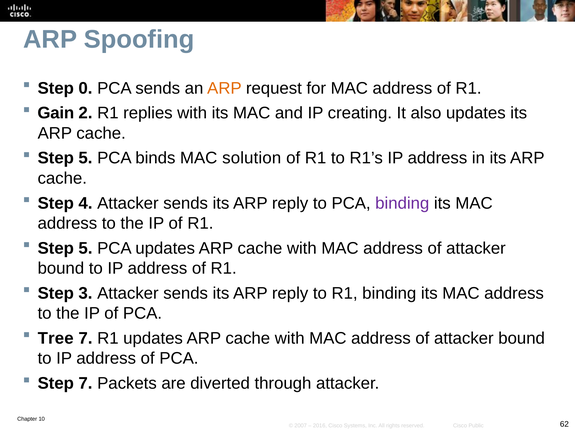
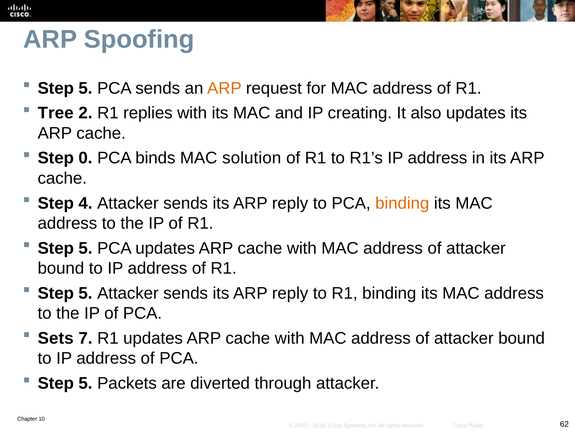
0: 0 -> 5 (85, 88)
Gain: Gain -> Tree (56, 113)
5: 5 -> 0 (85, 158)
binding colour: purple -> orange (402, 203)
3: 3 -> 5 (85, 293)
Tree: Tree -> Sets (56, 338)
7: 7 -> 5 (85, 383)
